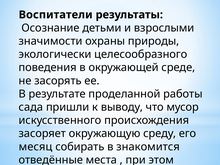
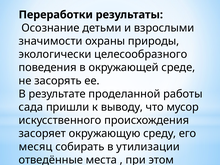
Воспитатели: Воспитатели -> Переработки (56, 15)
знакомится: знакомится -> утилизации (148, 147)
